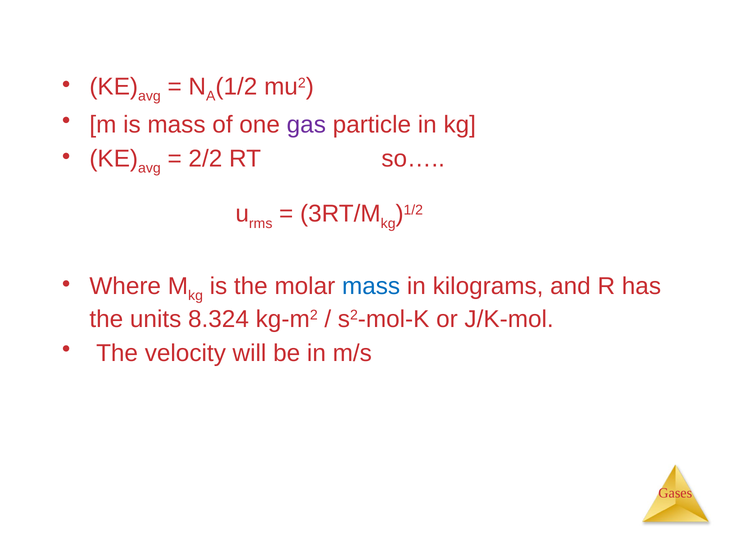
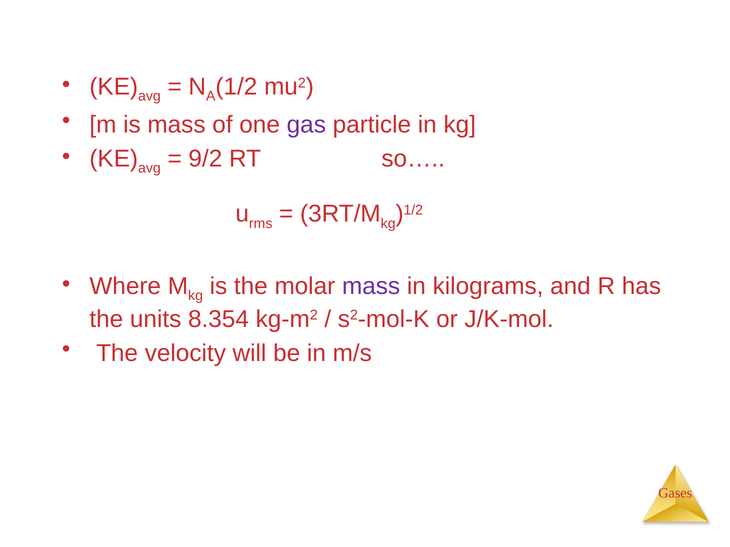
2/2: 2/2 -> 9/2 (205, 159)
mass colour: blue -> purple (371, 286)
8.324: 8.324 -> 8.354 (219, 319)
